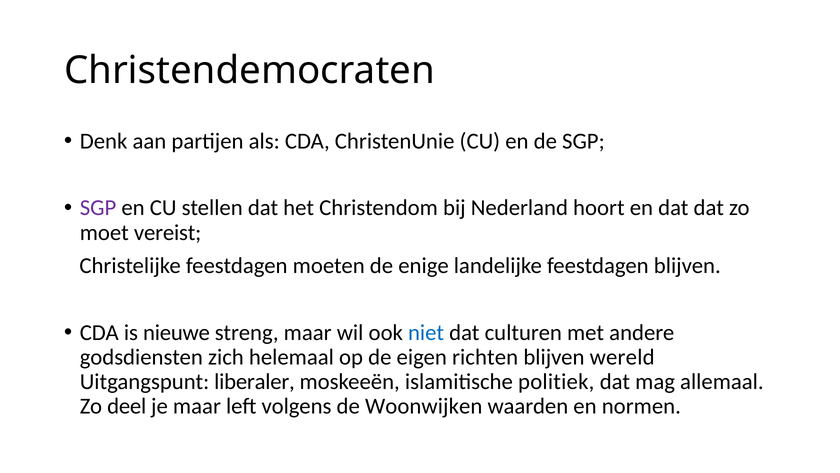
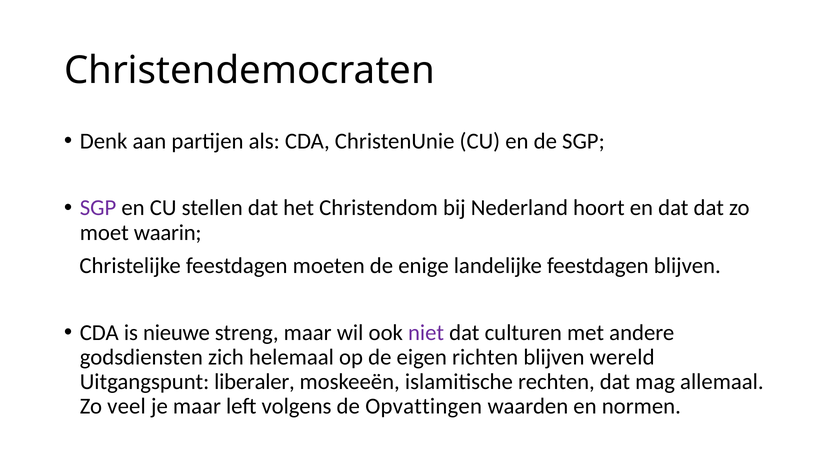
vereist: vereist -> waarin (168, 232)
niet colour: blue -> purple (426, 332)
politiek: politiek -> rechten (556, 381)
deel: deel -> veel (127, 406)
Woonwijken: Woonwijken -> Opvattingen (424, 406)
